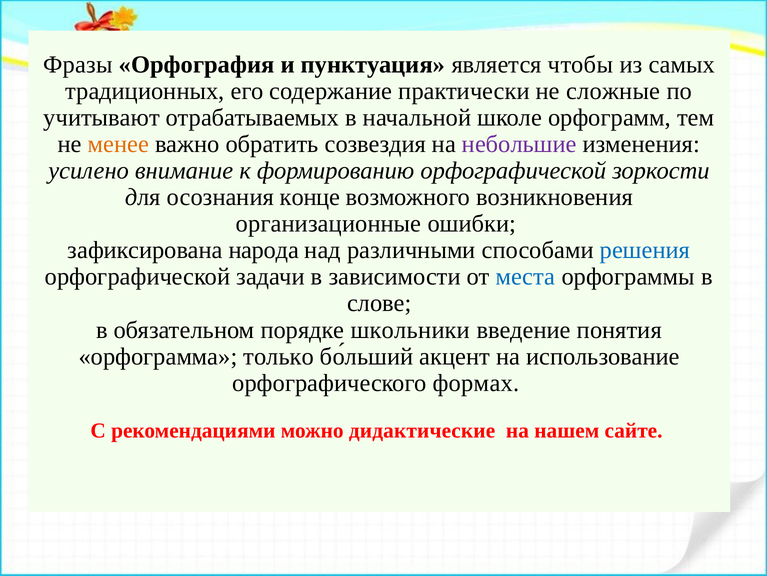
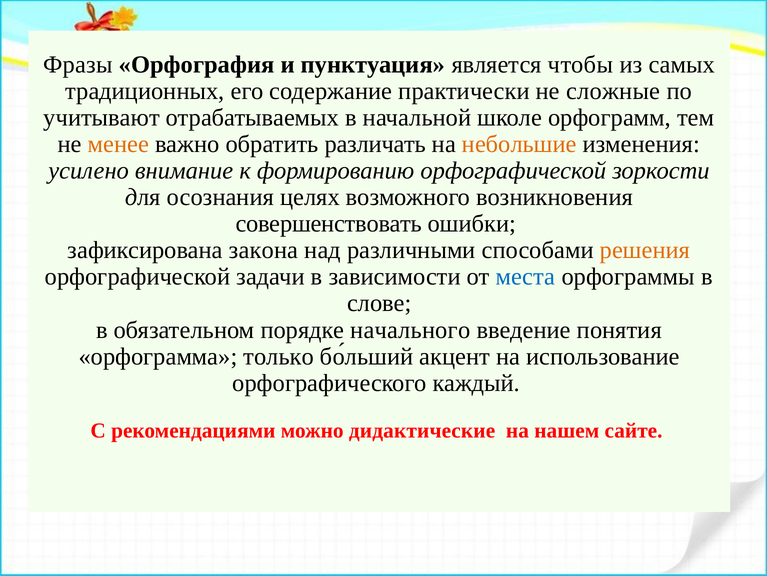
созвездия: созвездия -> различать (375, 144)
небольшие colour: purple -> orange (519, 144)
конце: конце -> целях (310, 197)
организационные: организационные -> совершенствовать (329, 223)
народа: народа -> закона (264, 250)
решения colour: blue -> orange (645, 250)
школьники: школьники -> начального (410, 330)
формах: формах -> каждый (476, 383)
